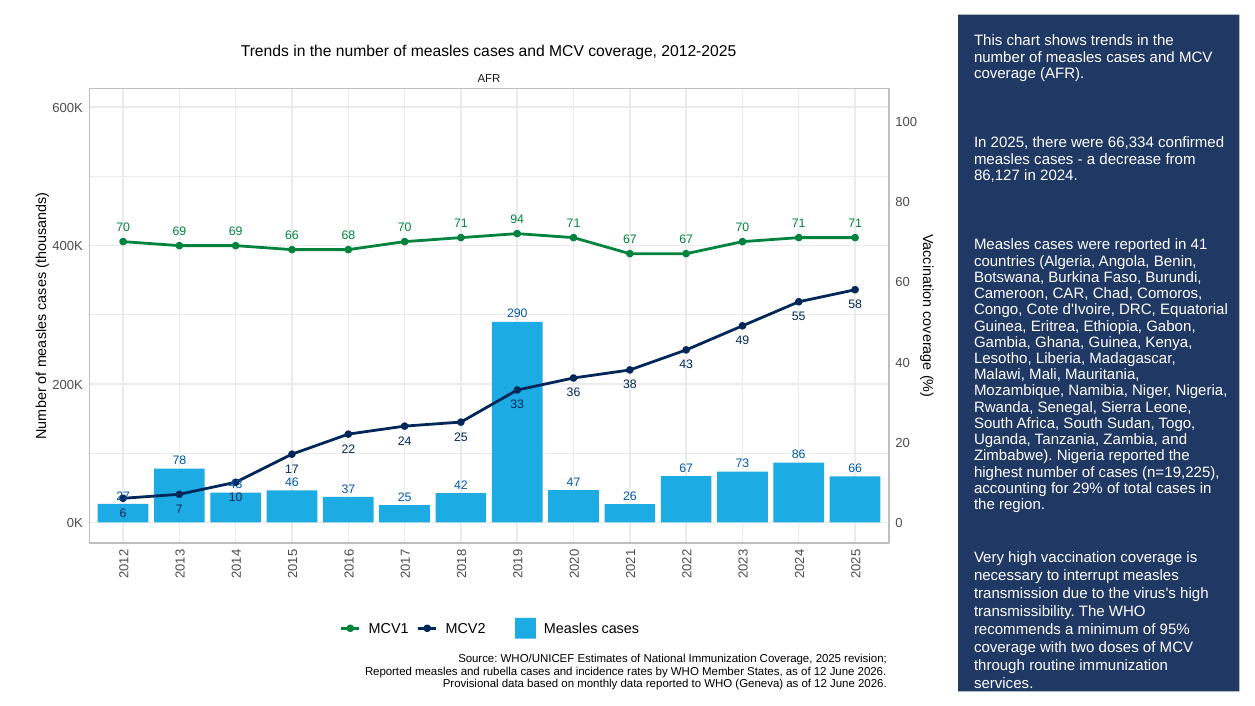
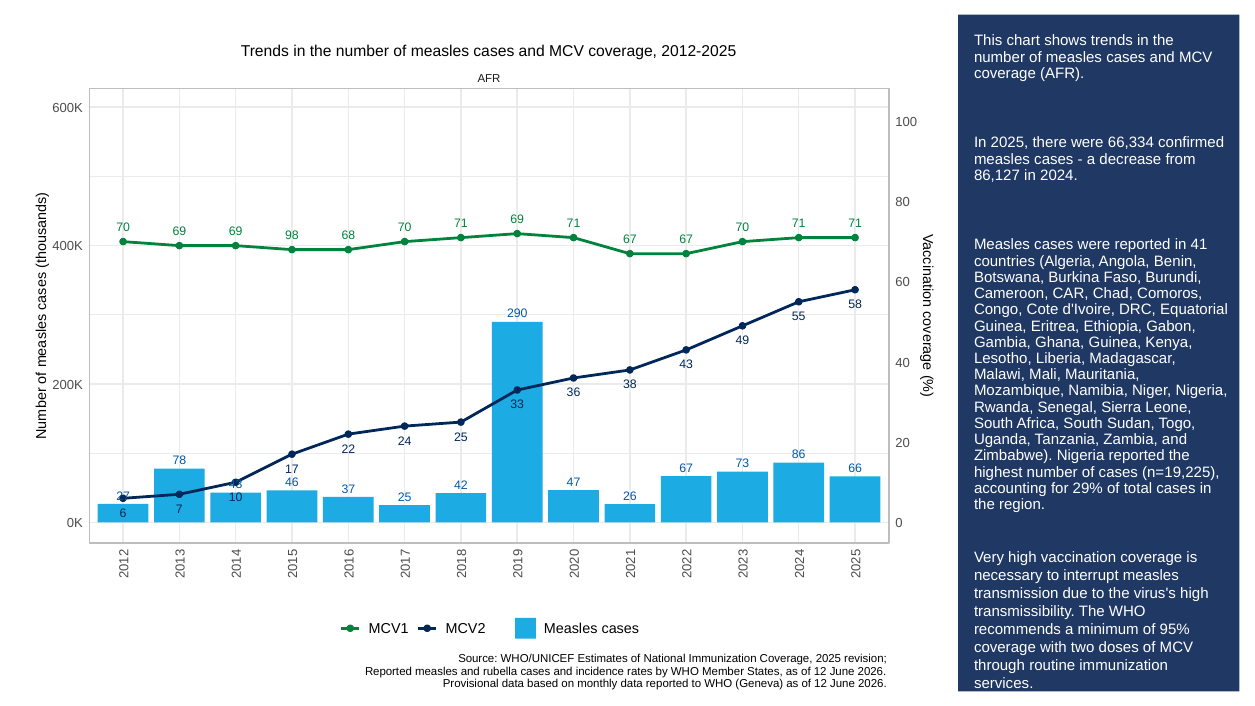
69 66: 66 -> 98 (292, 236)
71 94: 94 -> 69 (517, 220)
